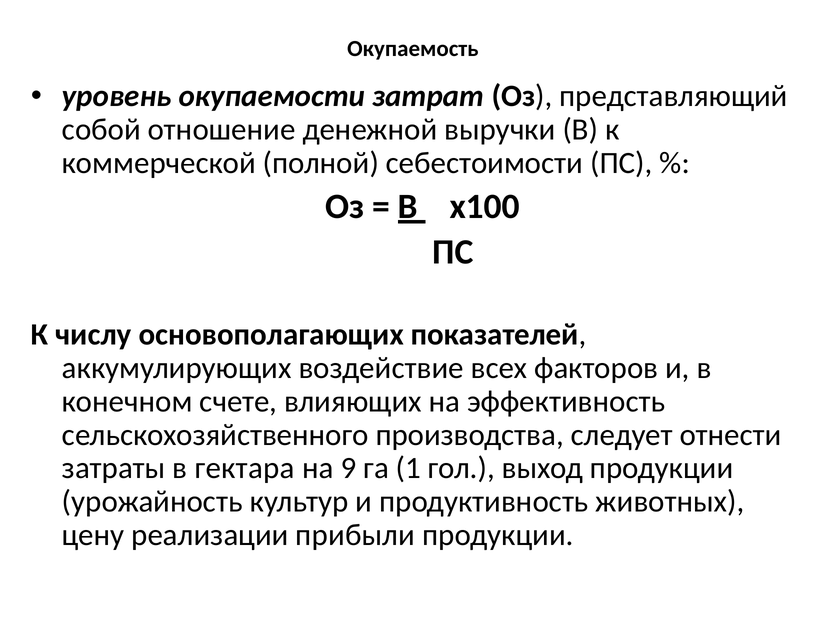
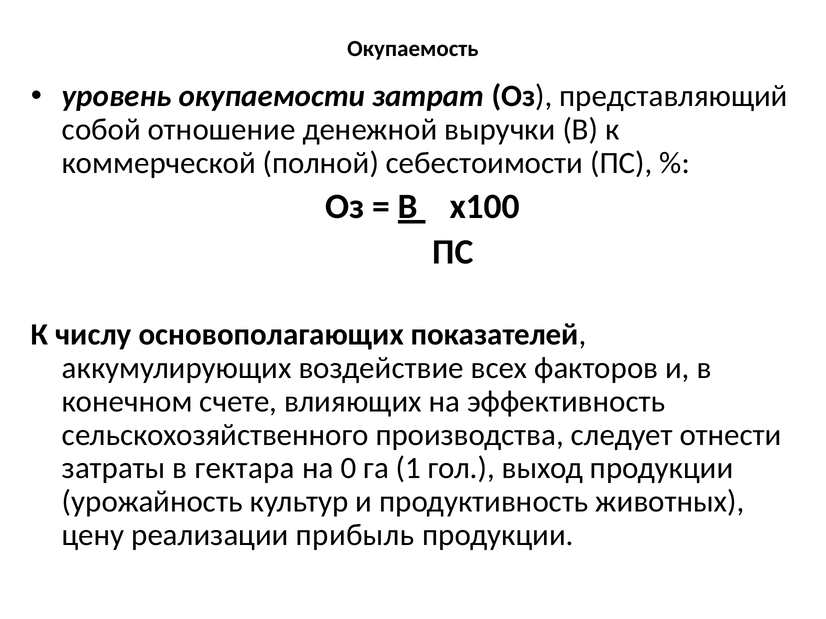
9: 9 -> 0 (349, 469)
прибыли: прибыли -> прибыль (355, 536)
